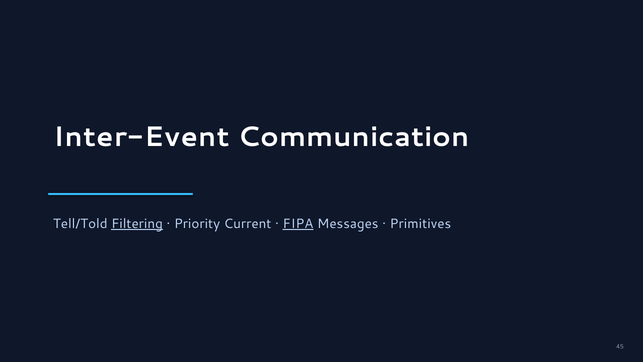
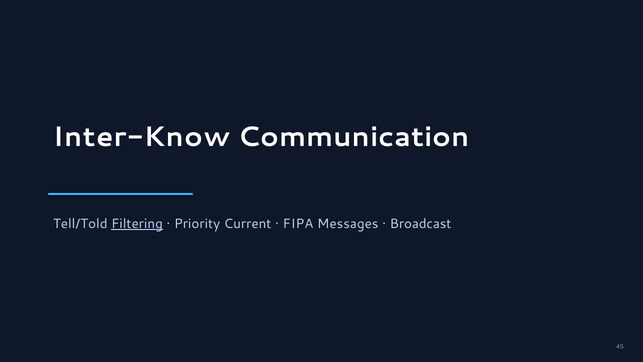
Inter-Event: Inter-Event -> Inter-Know (142, 137)
FIPA underline: present -> none (298, 224)
Primitives: Primitives -> Broadcast (421, 224)
